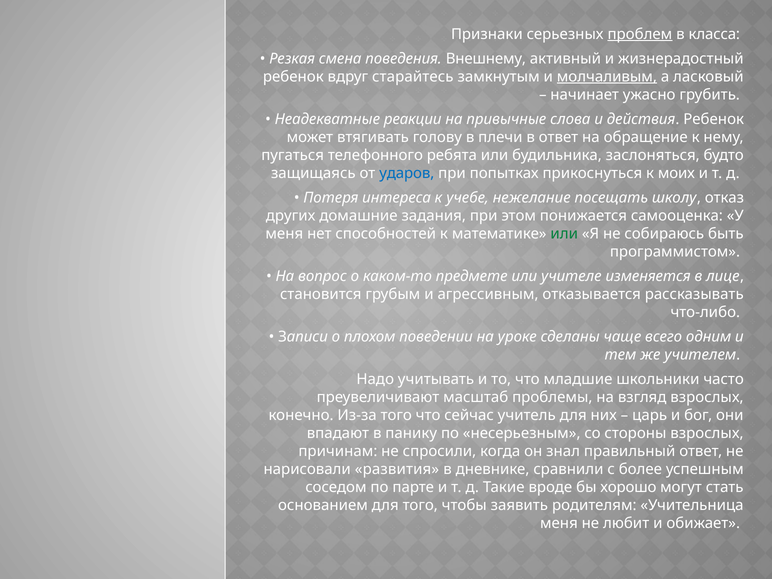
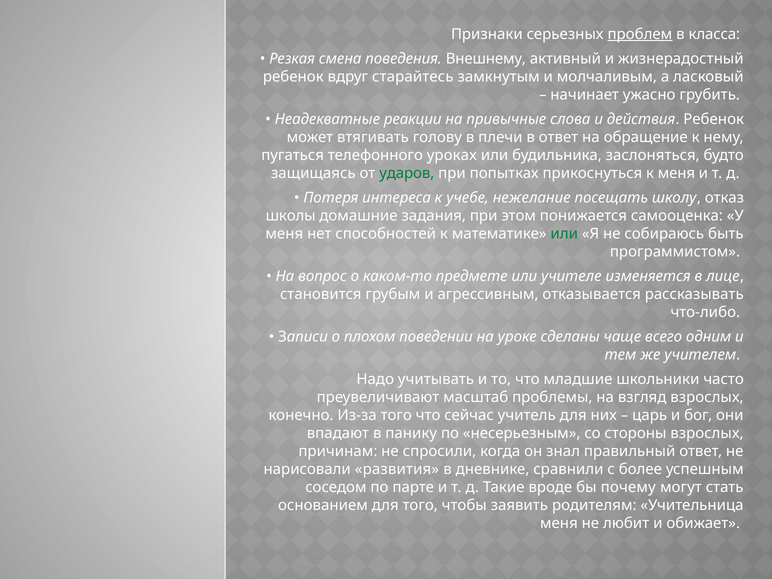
молчаливым underline: present -> none (607, 77)
ребята: ребята -> уроках (452, 155)
ударов colour: blue -> green (407, 173)
к моих: моих -> меня (676, 173)
других: других -> школы (291, 216)
хорошо: хорошо -> почему (628, 487)
